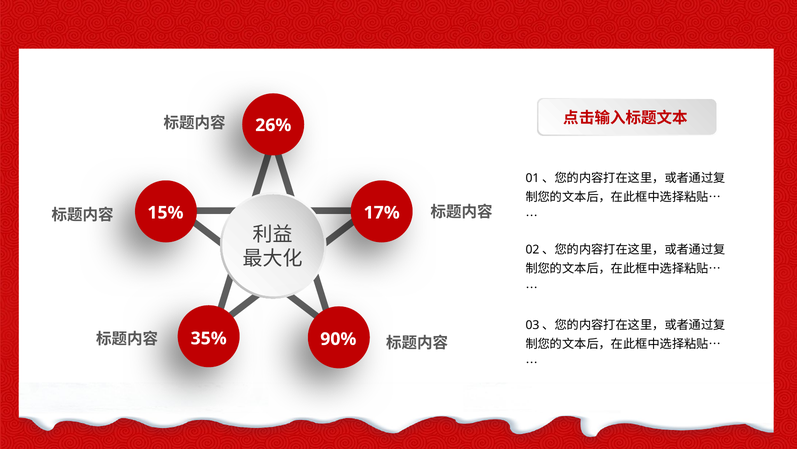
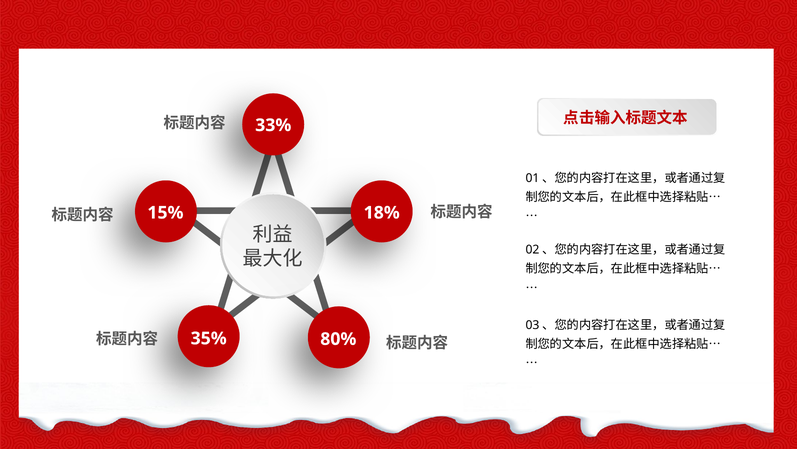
26%: 26% -> 33% (273, 125)
17%: 17% -> 18% (382, 212)
90%: 90% -> 80% (338, 339)
